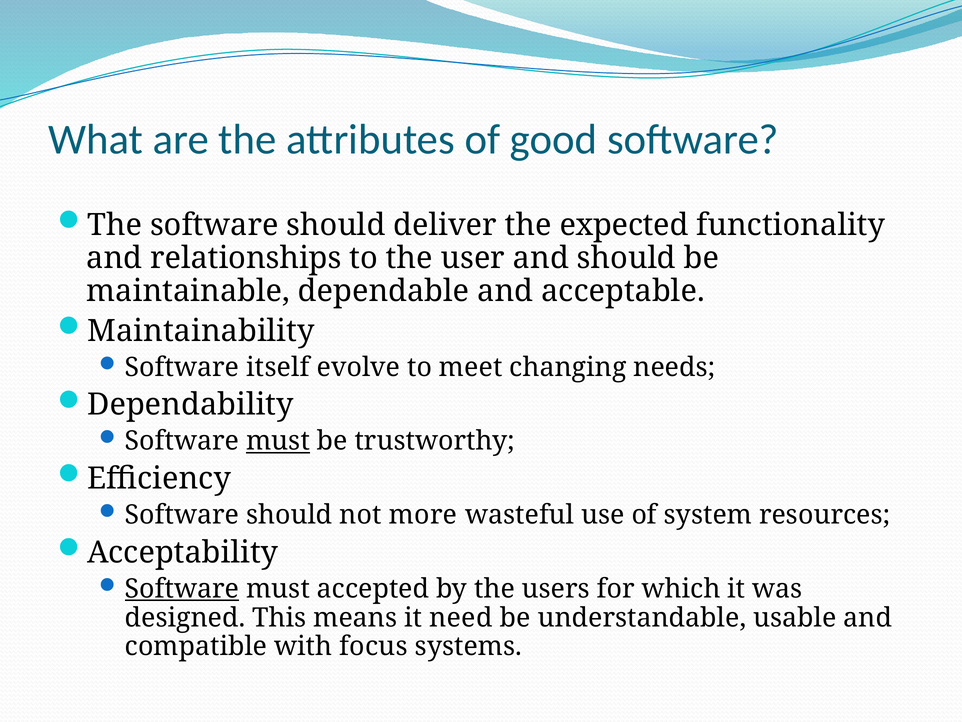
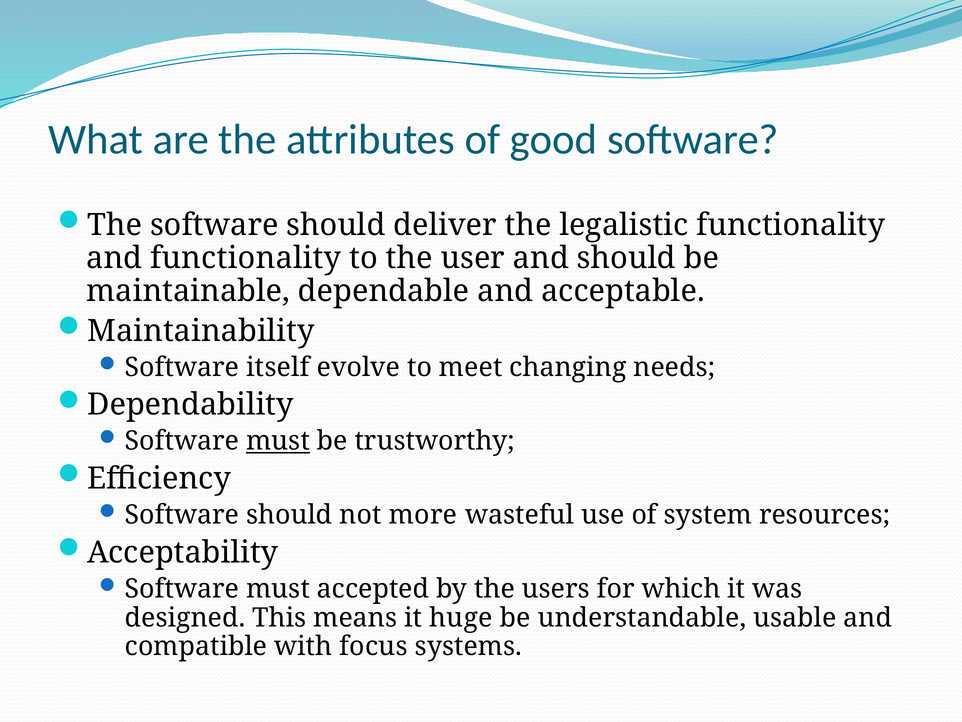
expected: expected -> legalistic (624, 225)
and relationships: relationships -> functionality (246, 258)
Software underline: present -> none (182, 588)
need: need -> huge (461, 617)
